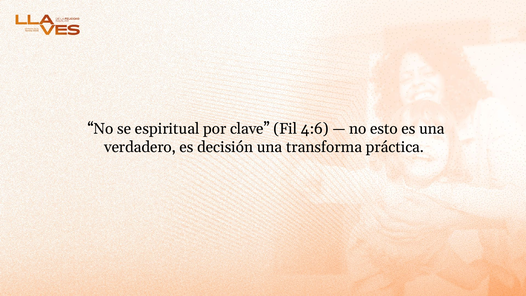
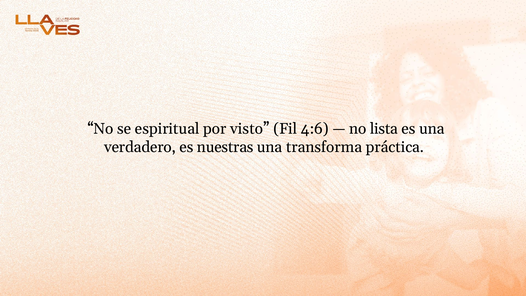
clave: clave -> visto (250, 129)
esto: esto -> lista (384, 129)
decisión: decisión -> nuestras (225, 147)
